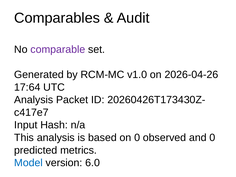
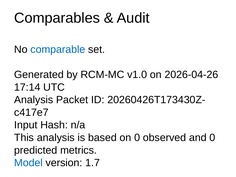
comparable colour: purple -> blue (58, 49)
17:64: 17:64 -> 17:14 (27, 87)
6.0: 6.0 -> 1.7 (93, 163)
